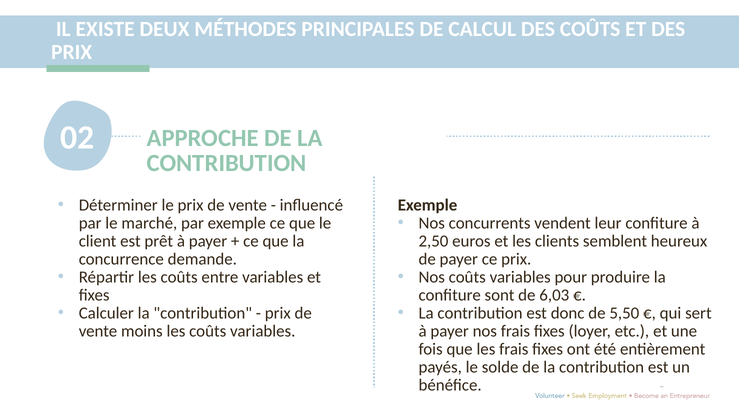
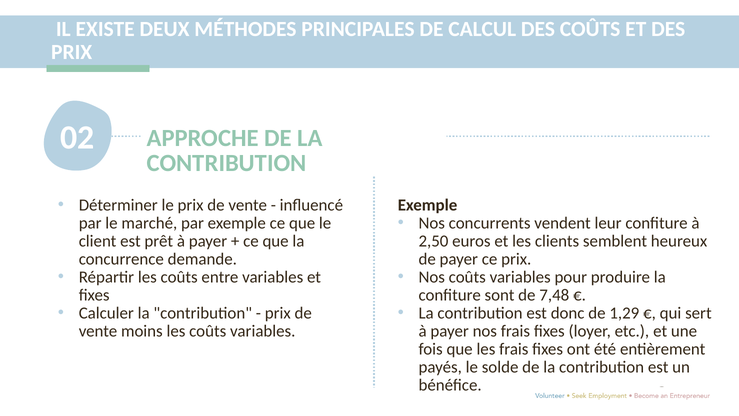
6,03: 6,03 -> 7,48 (554, 295)
5,50: 5,50 -> 1,29 (624, 313)
